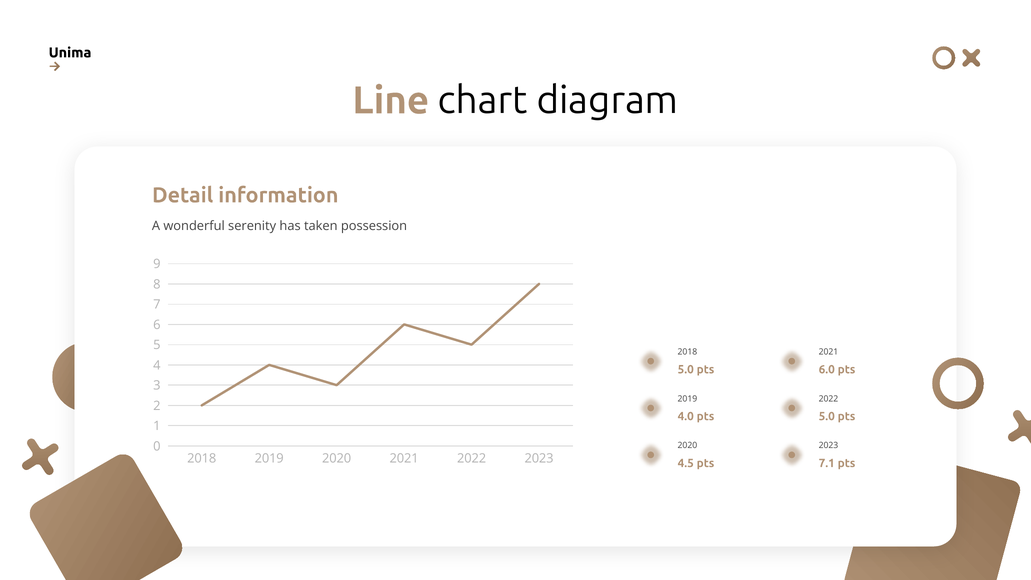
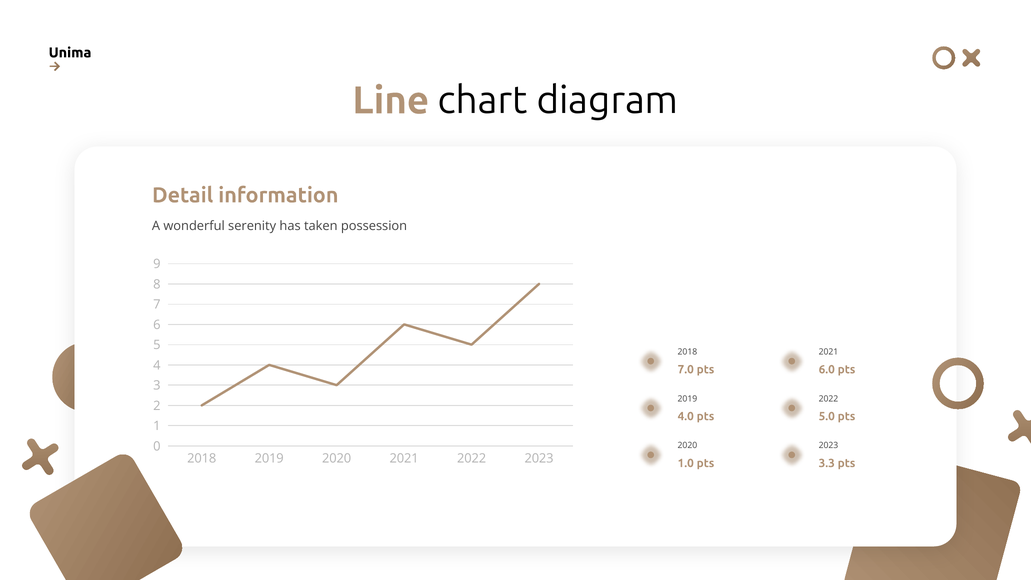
5.0: 5.0 -> 7.0 (686, 369)
4.5: 4.5 -> 1.0 (686, 463)
7.1: 7.1 -> 3.3 (827, 463)
